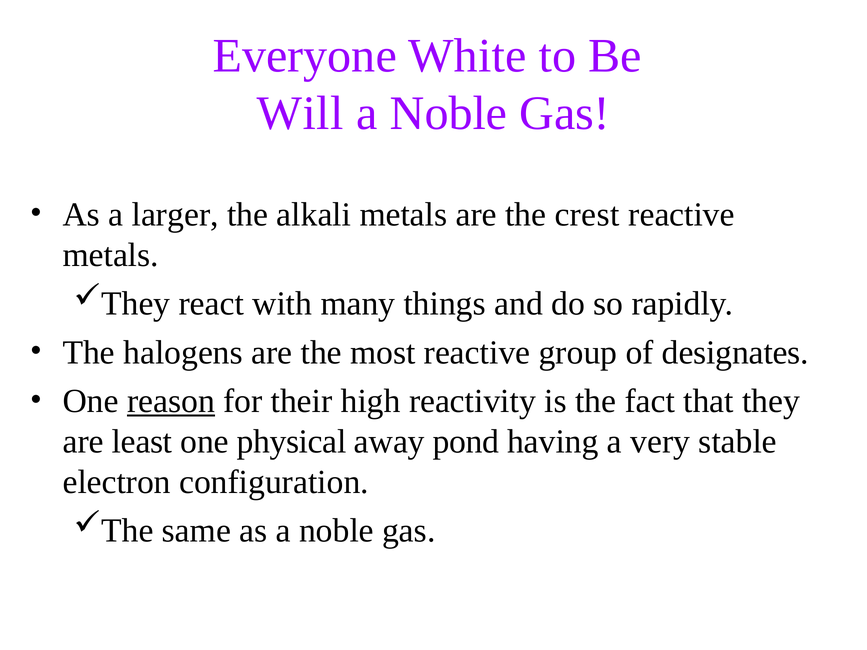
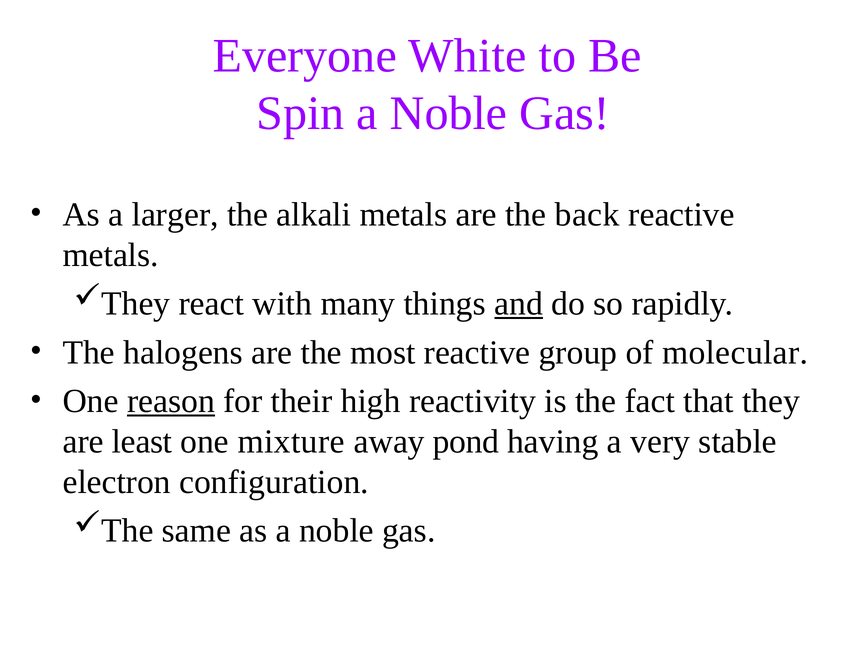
Will: Will -> Spin (300, 113)
crest: crest -> back (587, 215)
and underline: none -> present (519, 304)
designates: designates -> molecular (735, 353)
physical: physical -> mixture (291, 442)
